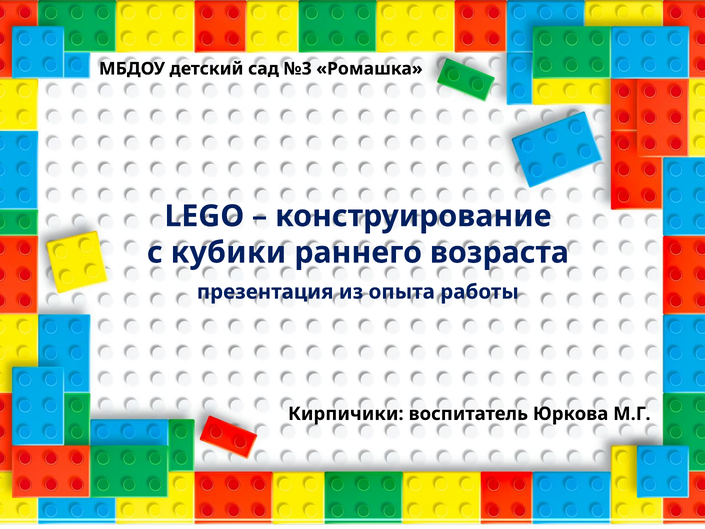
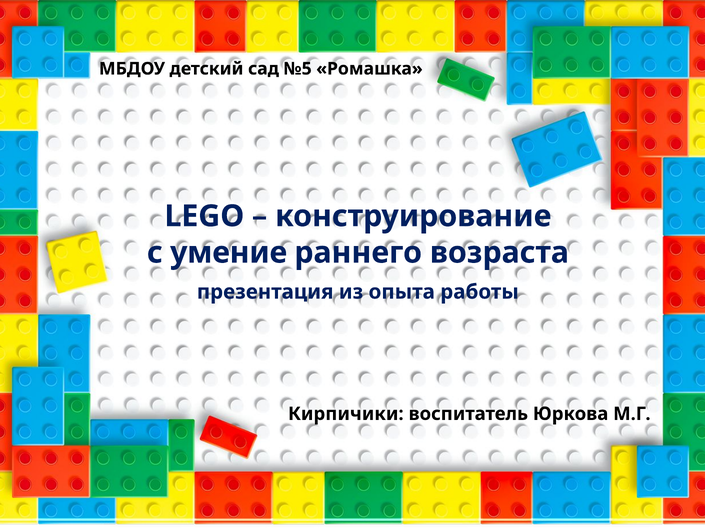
№3: №3 -> №5 (298, 69)
кубики: кубики -> умение (229, 252)
